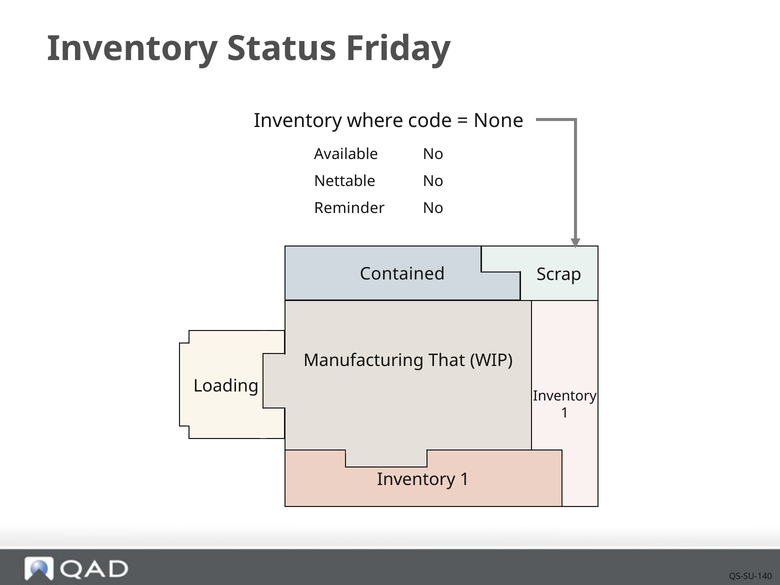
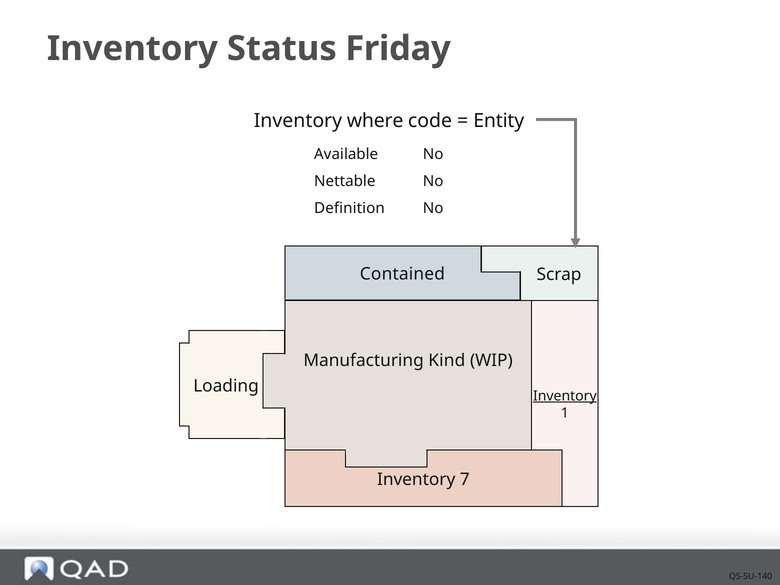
None: None -> Entity (499, 121)
Reminder: Reminder -> Definition (349, 208)
That: That -> Kind (447, 361)
Inventory underline: none -> present (565, 396)
1: 1 -> 7 (465, 479)
